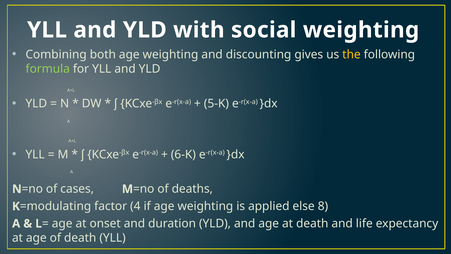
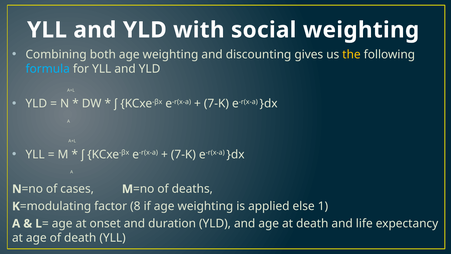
formula colour: light green -> light blue (48, 69)
5-K: 5-K -> 7-K (216, 104)
6-K: 6-K -> 7-K (183, 154)
4: 4 -> 8 (135, 206)
8: 8 -> 1 (323, 206)
